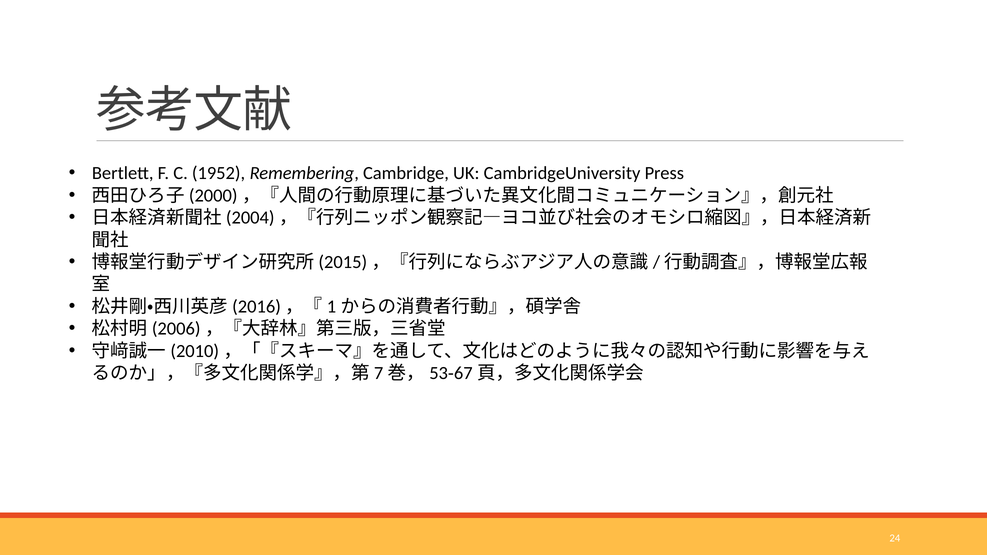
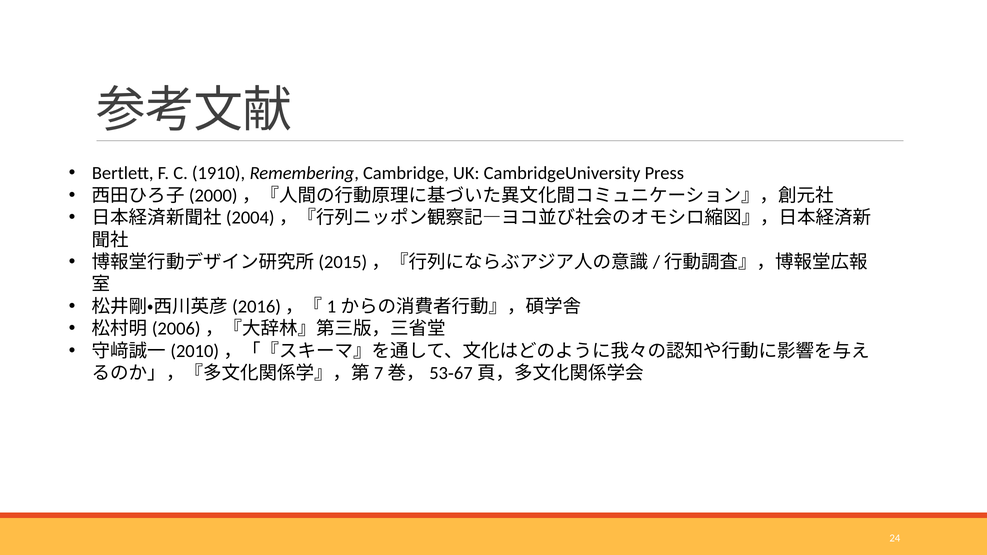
1952: 1952 -> 1910 (219, 173)
